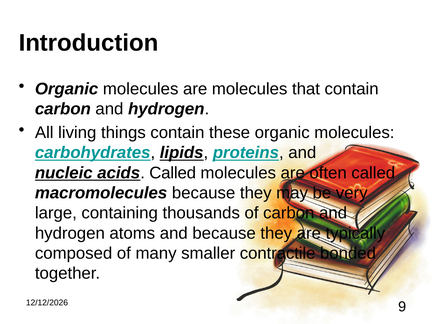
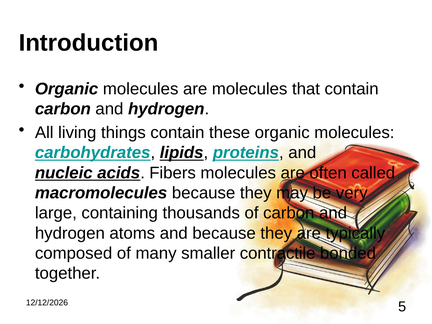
acids Called: Called -> Fibers (173, 173)
9: 9 -> 5 (402, 307)
